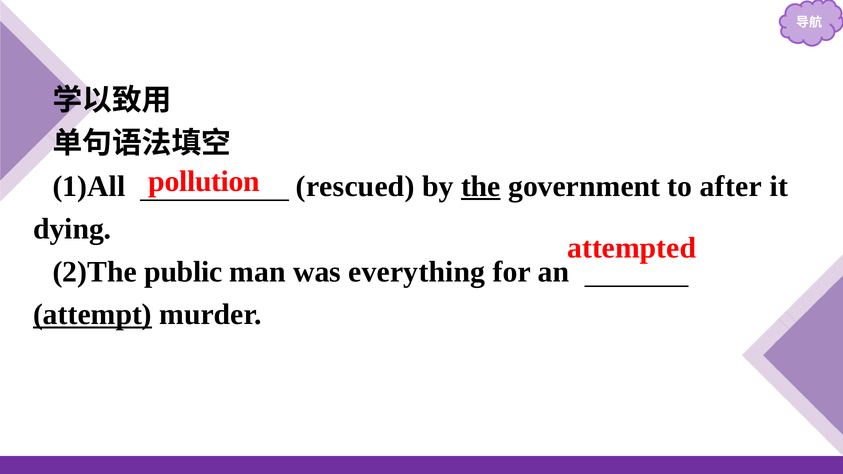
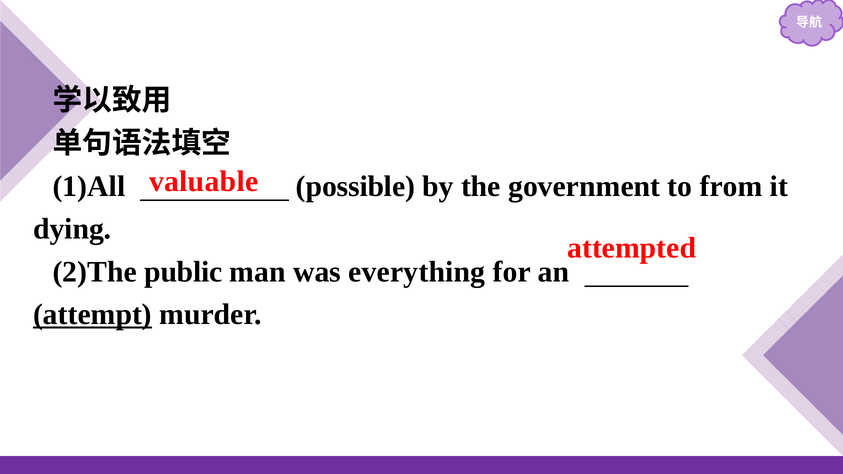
pollution: pollution -> valuable (204, 182)
rescued: rescued -> possible (355, 186)
the underline: present -> none (481, 186)
after: after -> from (731, 186)
